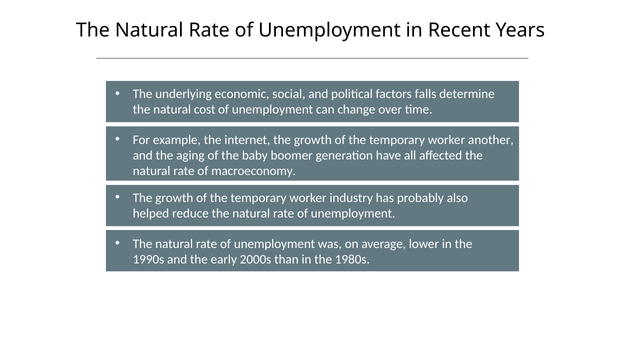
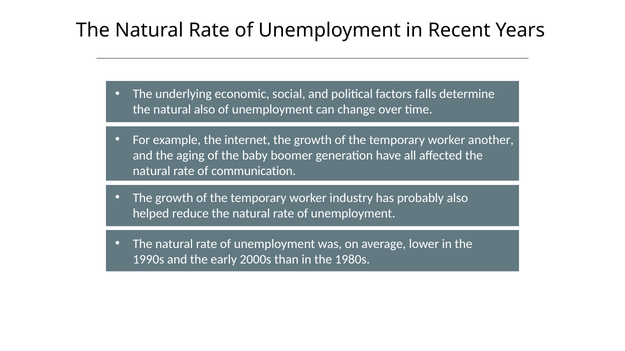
natural cost: cost -> also (205, 110)
macroeconomy: macroeconomy -> communication (254, 171)
